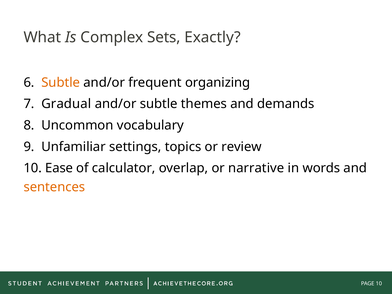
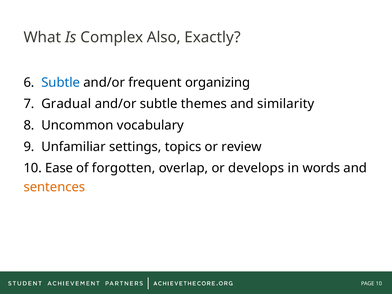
Sets: Sets -> Also (164, 37)
Subtle colour: orange -> blue (61, 82)
demands: demands -> similarity (286, 104)
calculator: calculator -> forgotten (124, 168)
narrative: narrative -> develops (256, 168)
